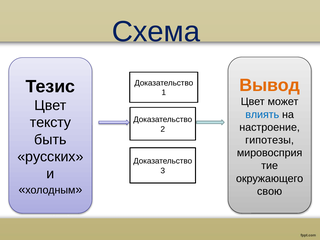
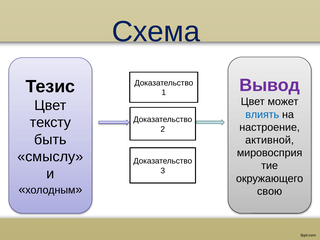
Вывод colour: orange -> purple (270, 85)
гипотезы: гипотезы -> активной (270, 140)
русских: русских -> смыслу (50, 157)
